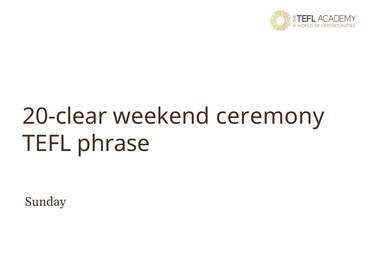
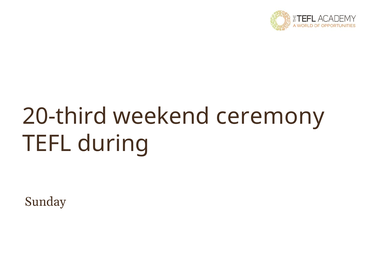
20-clear: 20-clear -> 20-third (65, 117)
phrase: phrase -> during (113, 144)
